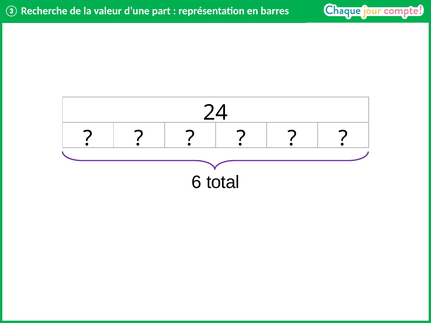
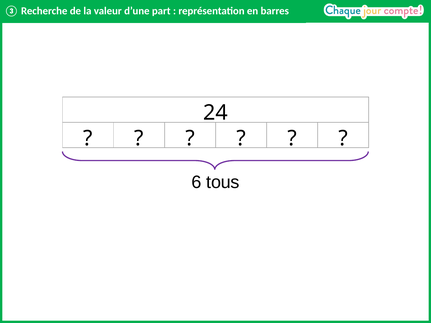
total: total -> tous (223, 182)
